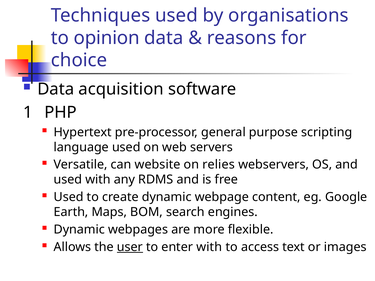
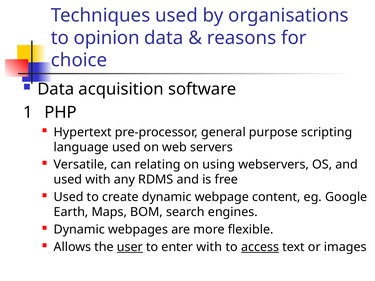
website: website -> relating (158, 165)
relies: relies -> using (219, 165)
access underline: none -> present (260, 247)
